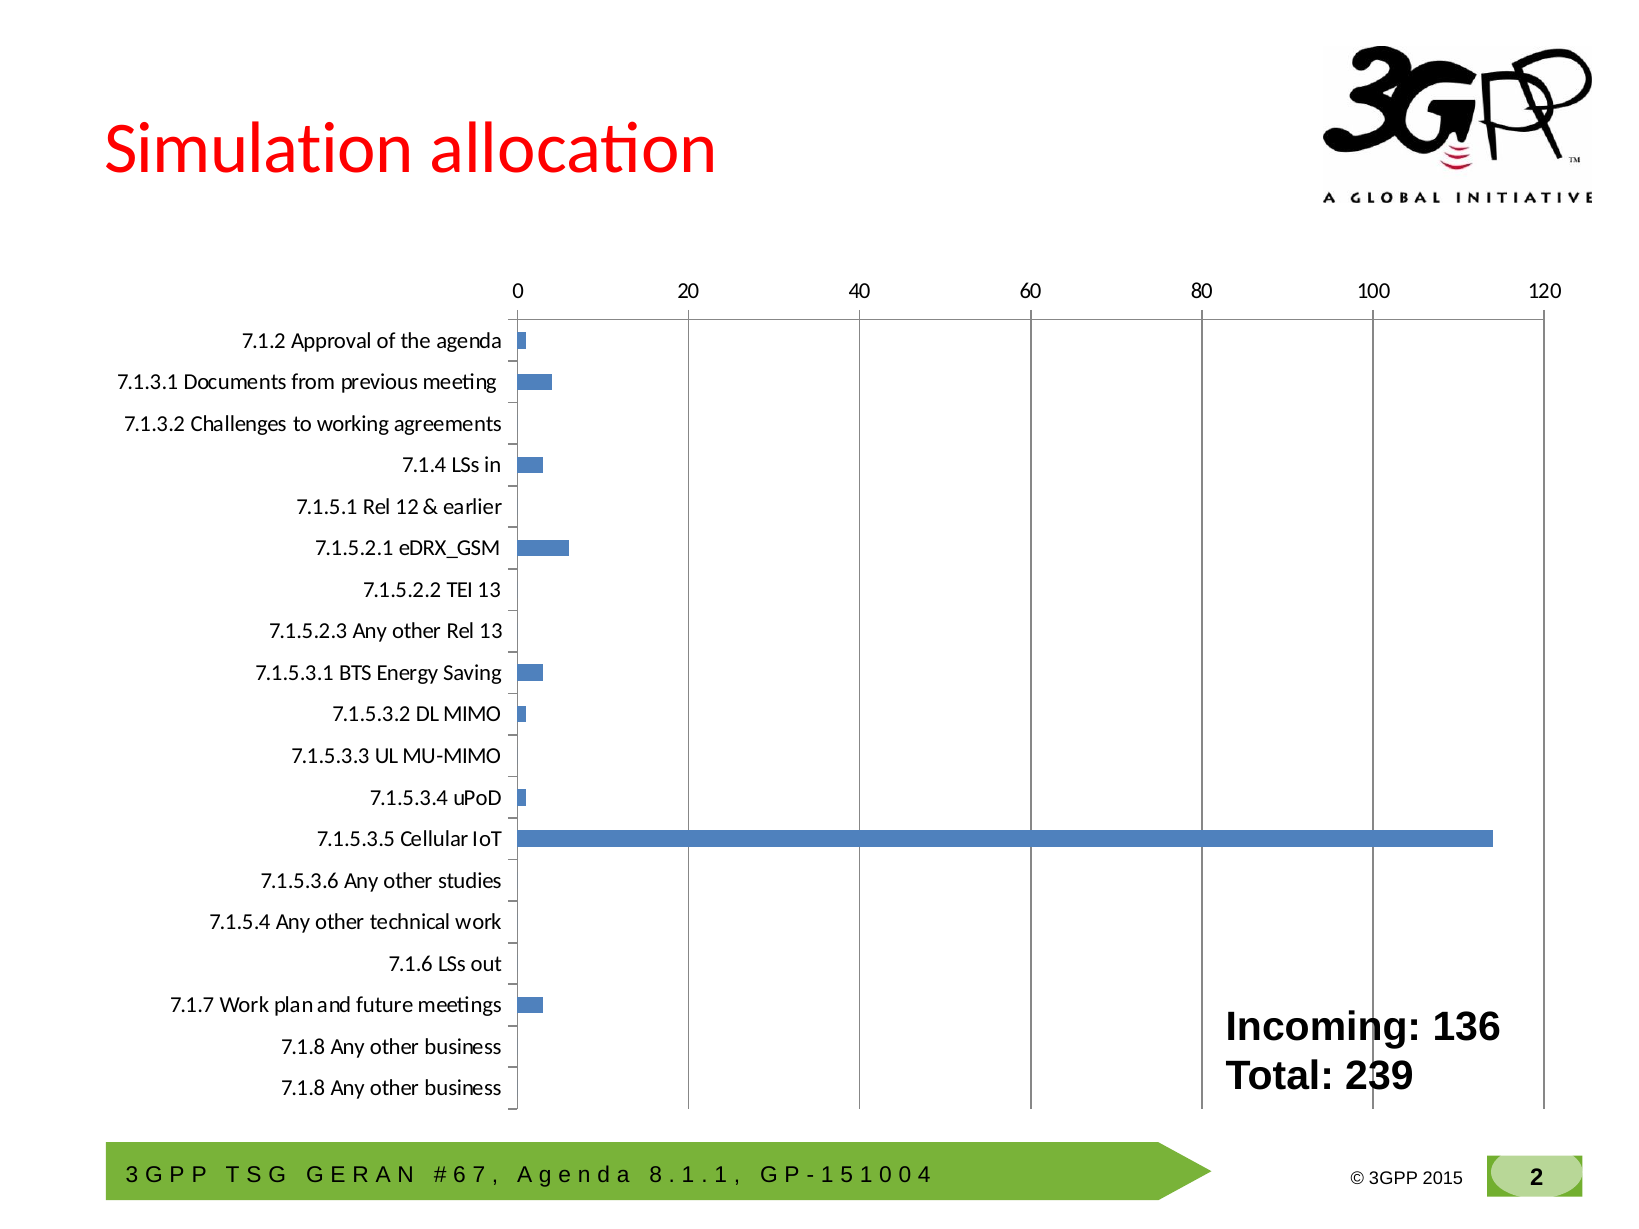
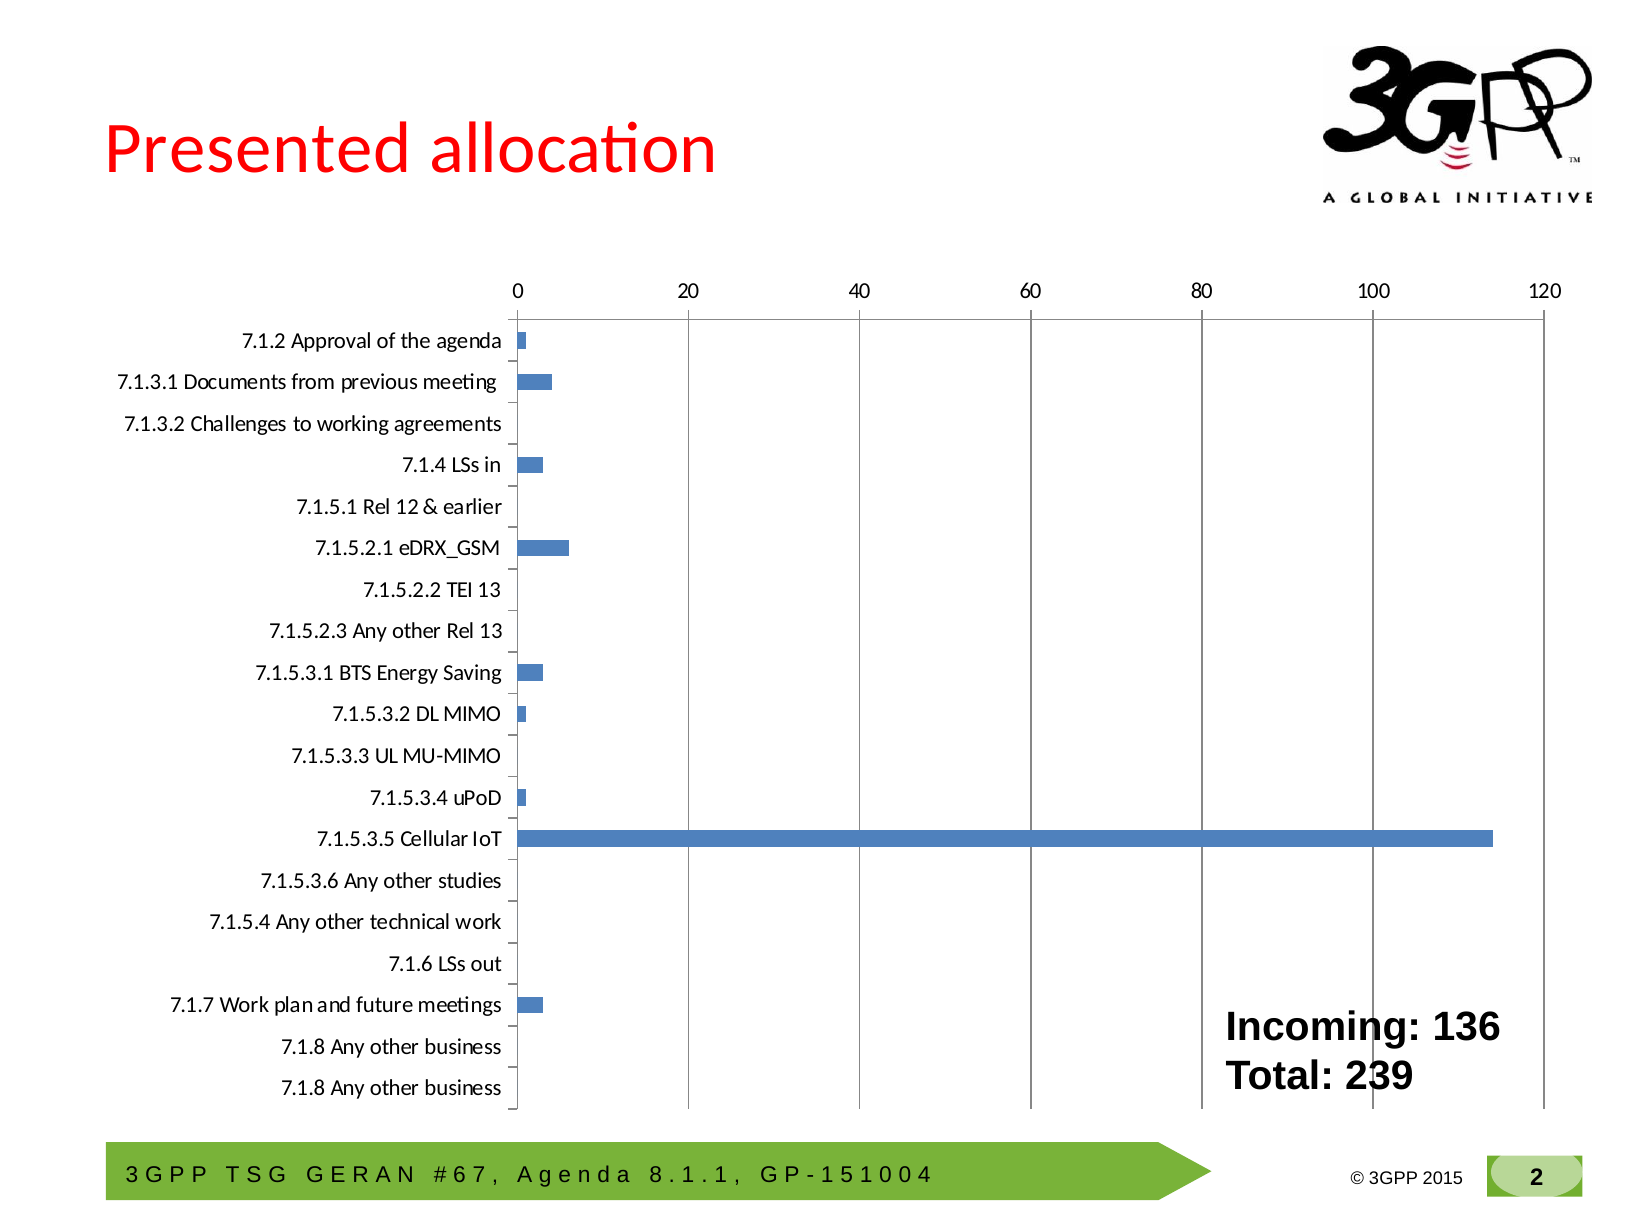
Simulation: Simulation -> Presented (258, 148)
